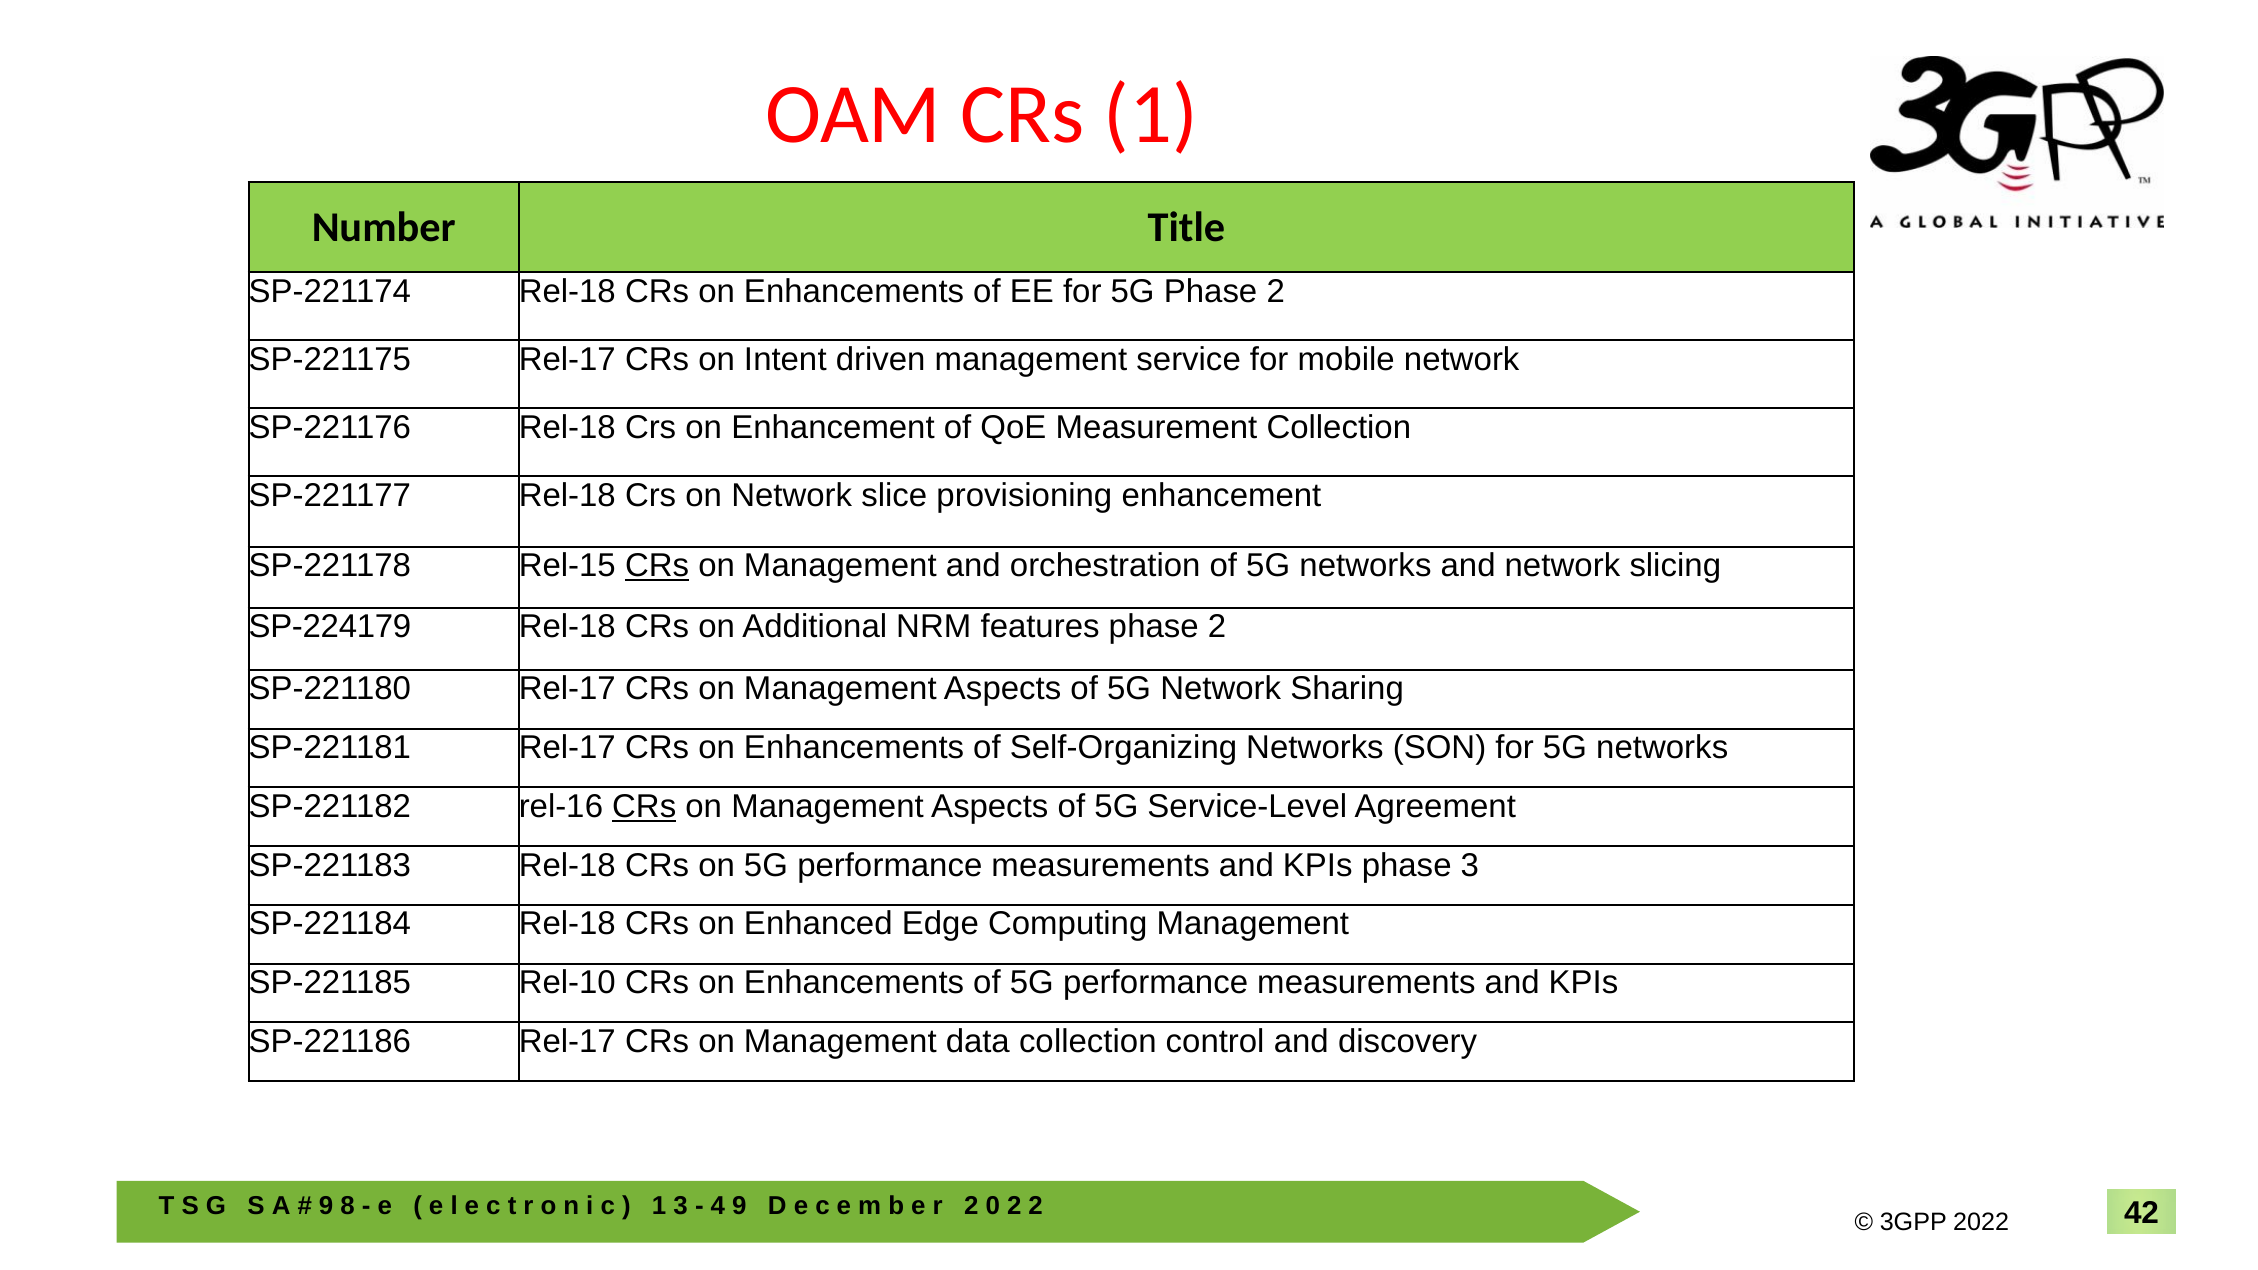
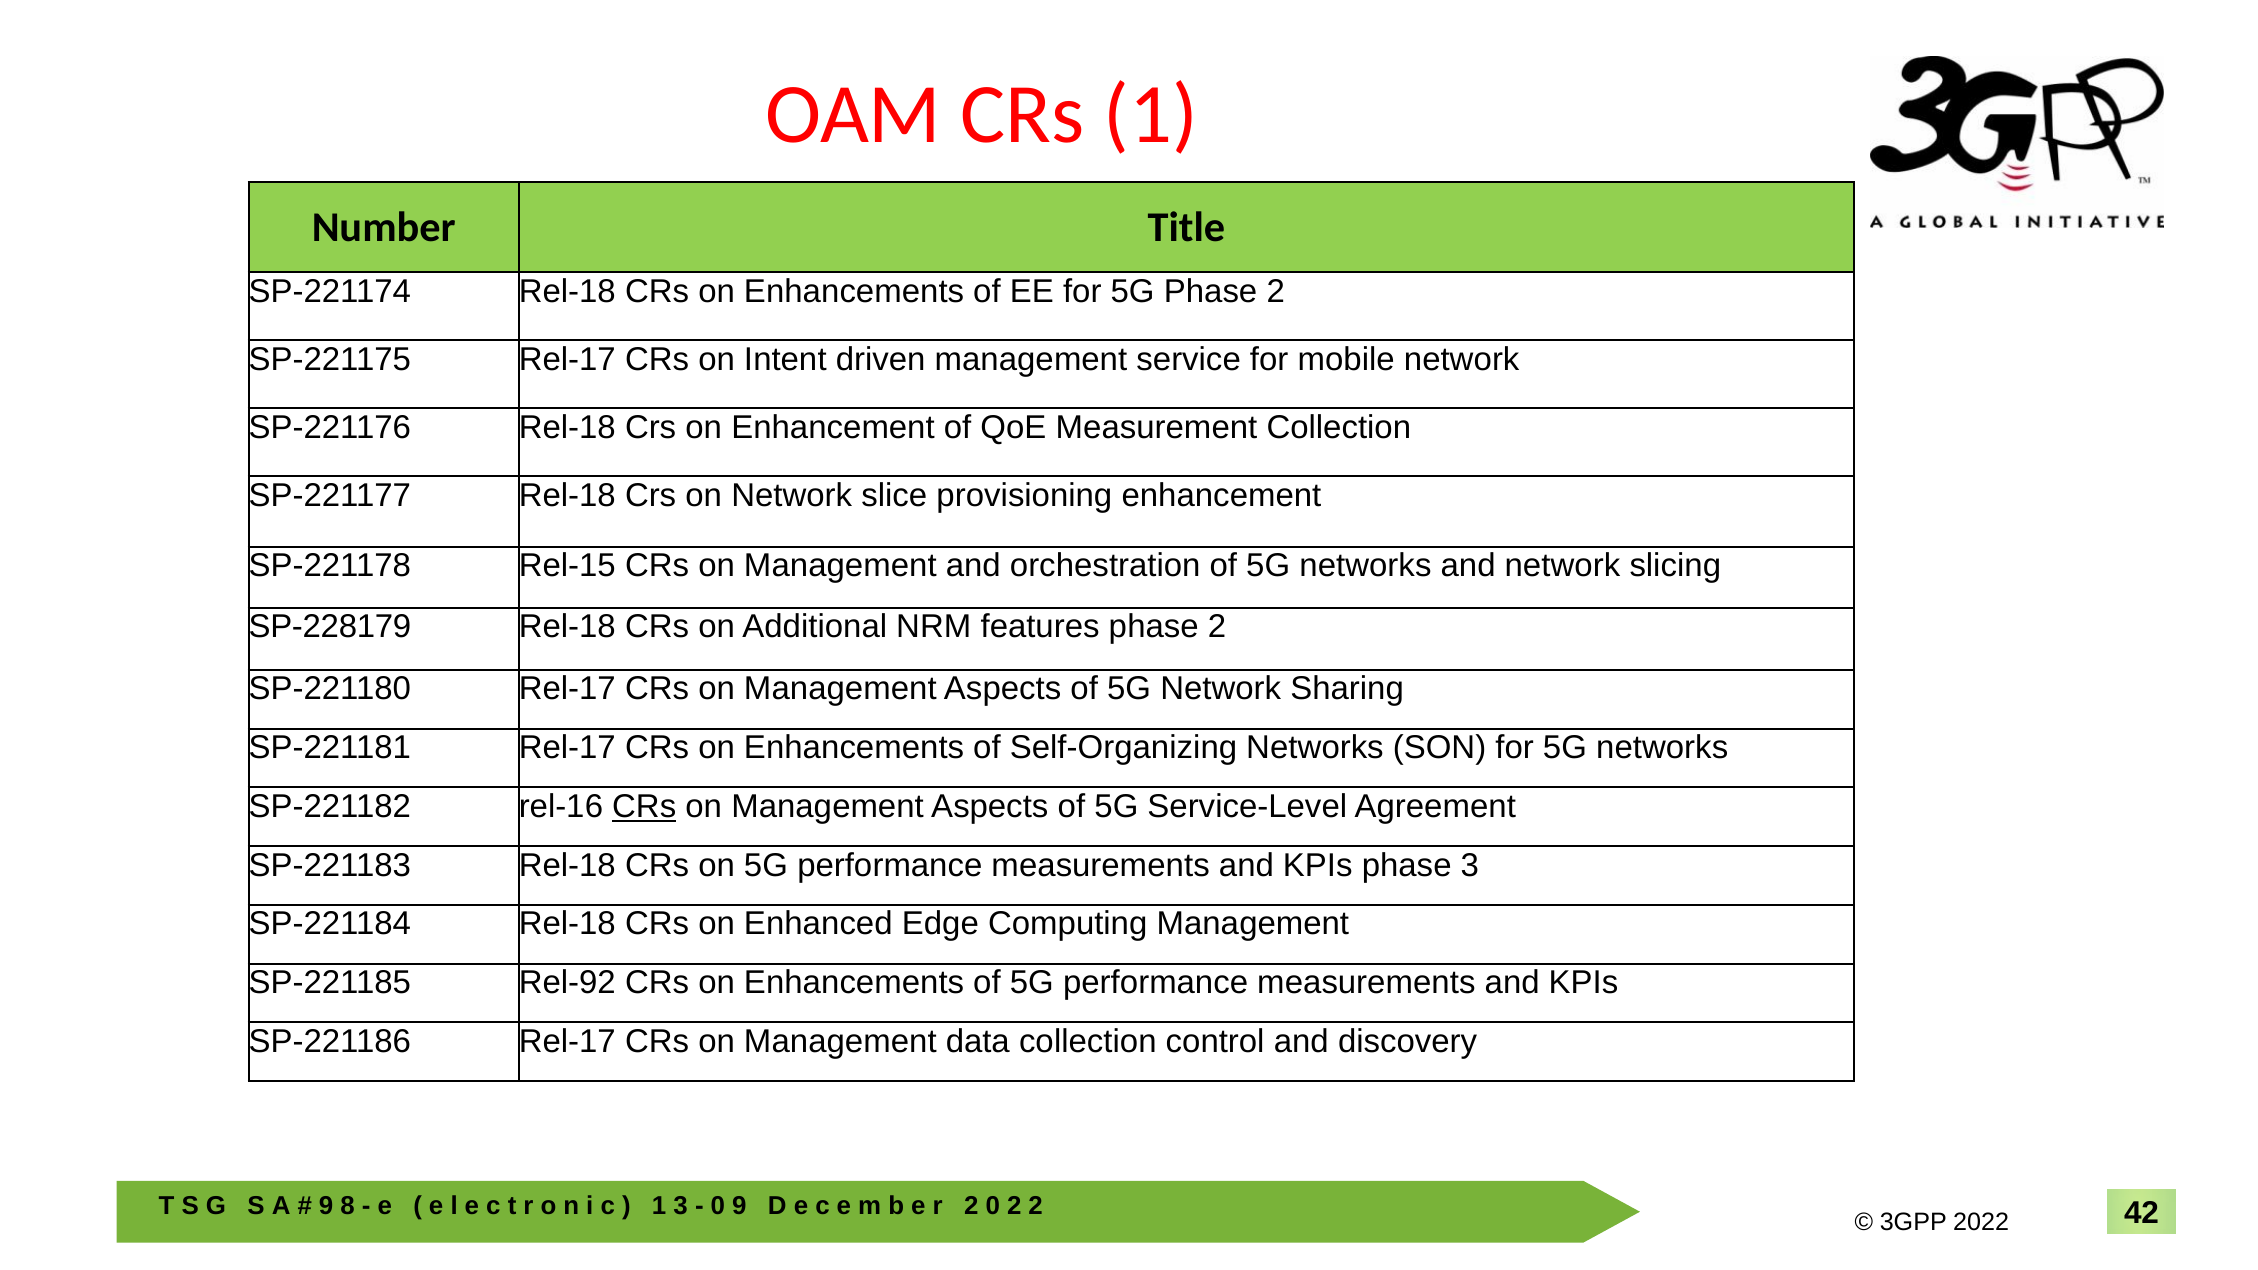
CRs underline: present -> none (657, 566)
SP-224179: SP-224179 -> SP-228179 (330, 627)
Rel-10: Rel-10 -> Rel-92 (567, 983)
4: 4 -> 0 (718, 1206)
